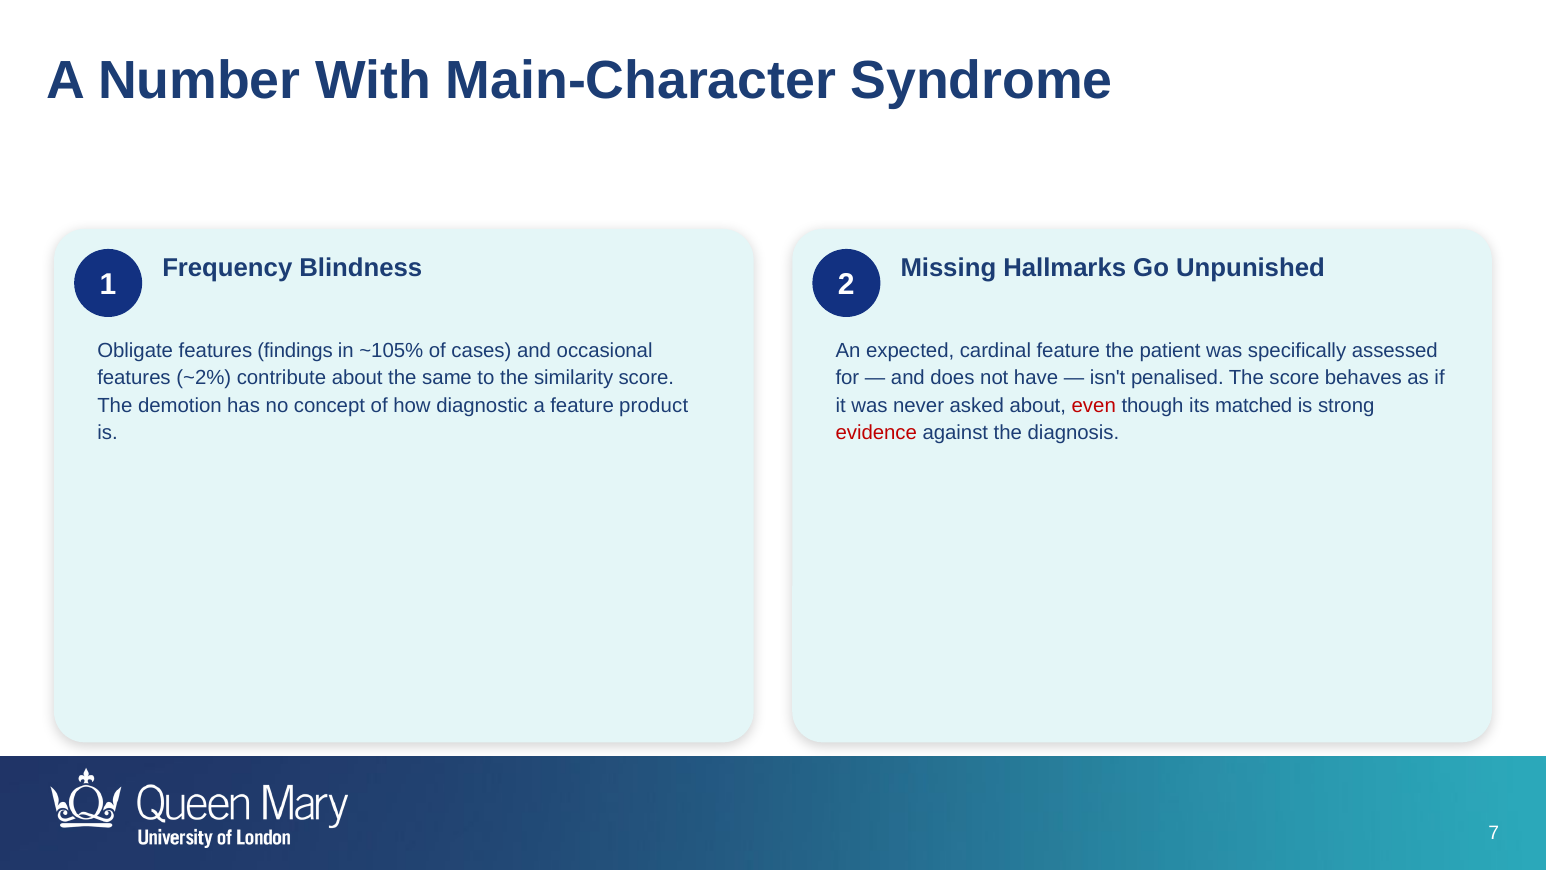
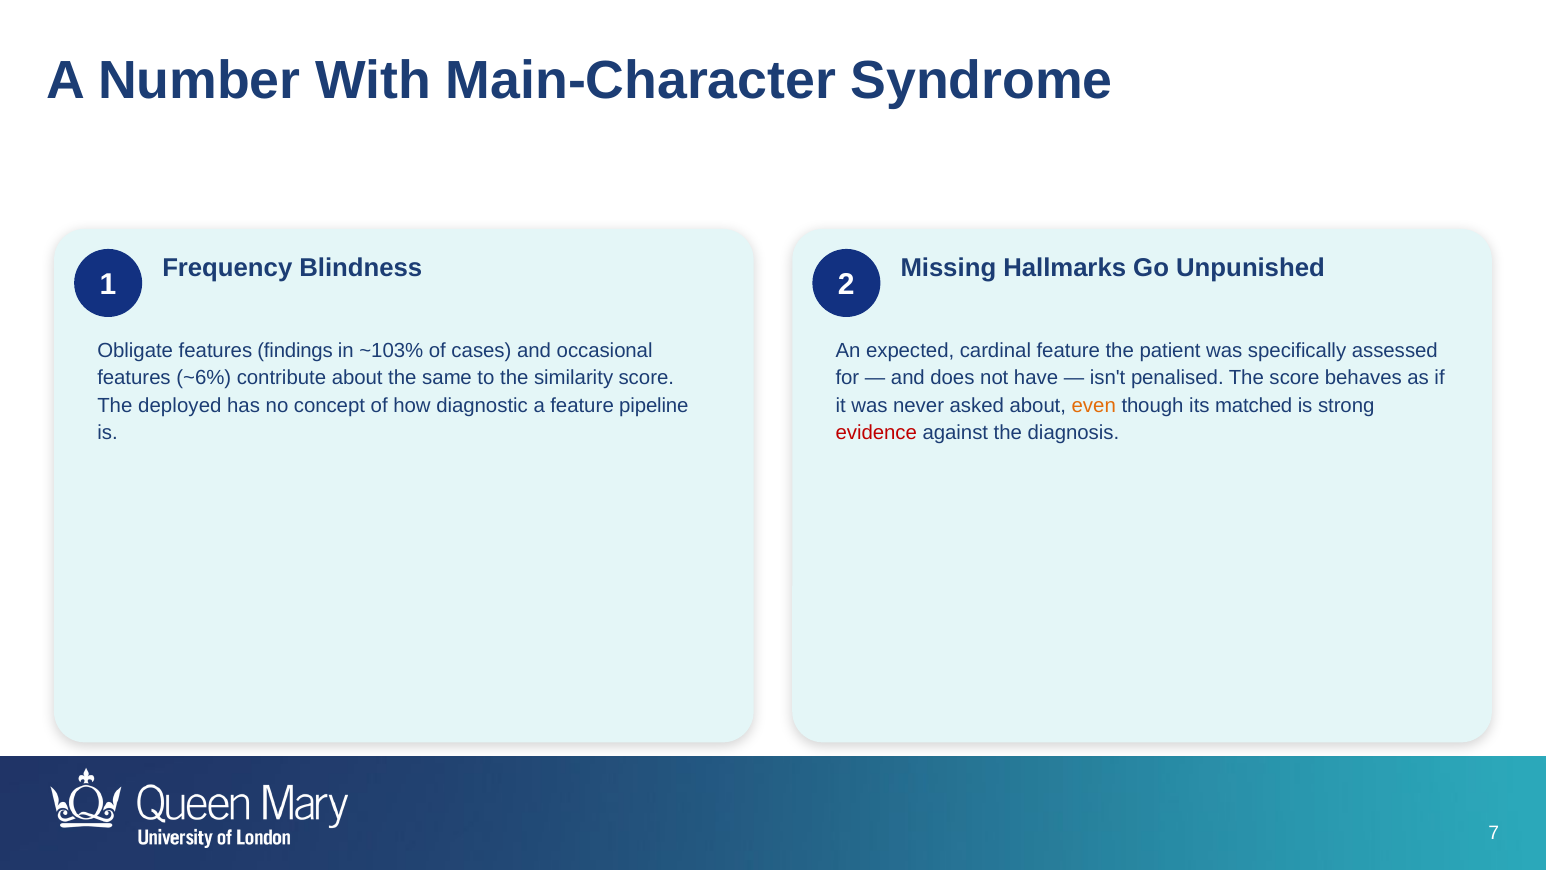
~105%: ~105% -> ~103% (391, 350)
~2%: ~2% -> ~6% (204, 378)
demotion: demotion -> deployed (180, 405)
product: product -> pipeline (654, 405)
even colour: red -> orange (1094, 405)
